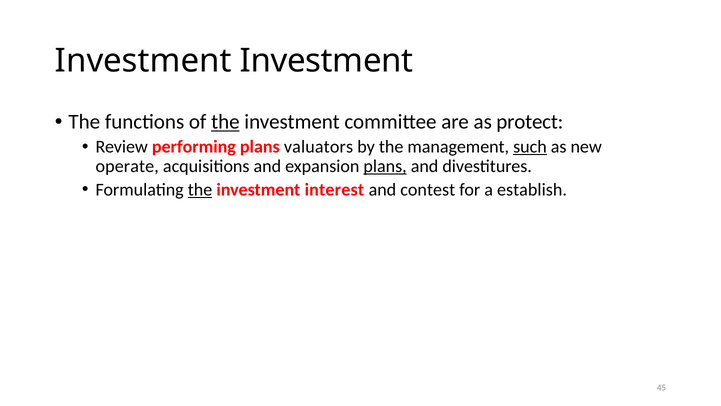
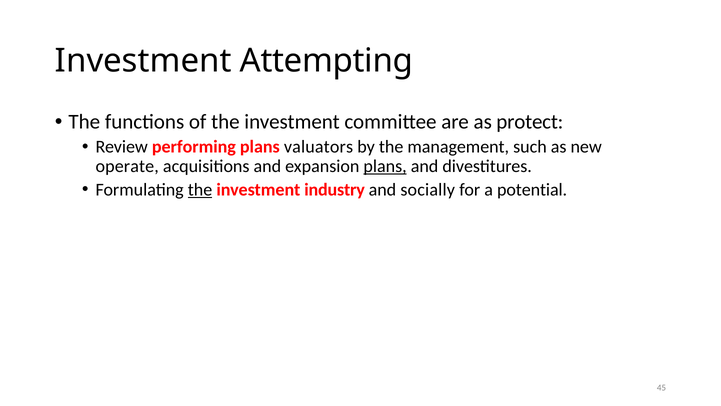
Investment Investment: Investment -> Attempting (326, 61)
the underline: present -> none (225, 122)
such underline: present -> none (530, 147)
interest: interest -> industry (335, 189)
contest: contest -> socially (428, 189)
establish: establish -> potential (532, 189)
